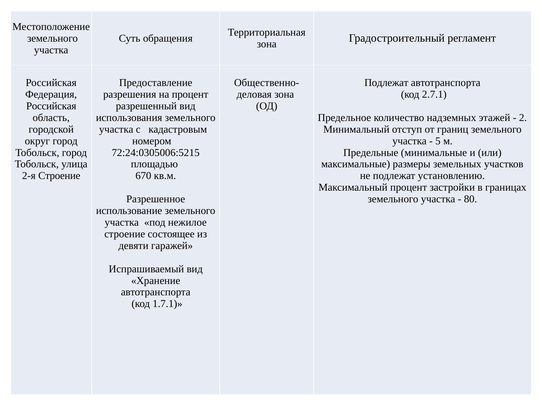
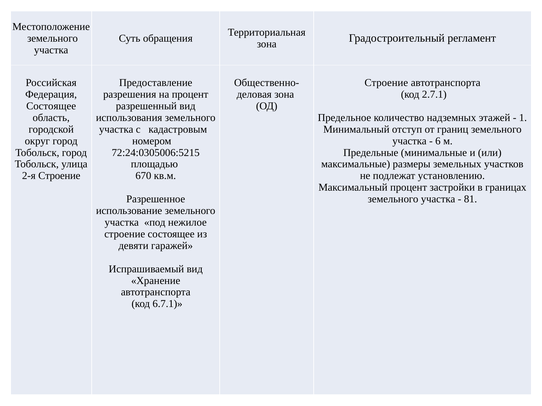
Подлежат: Подлежат -> Строение (386, 83)
Российская: Российская -> Состоящее (51, 106)
2: 2 -> 1 (523, 118)
5: 5 -> 6 (438, 141)
80: 80 -> 81 (471, 199)
1.7.1: 1.7.1 -> 6.7.1 (168, 304)
